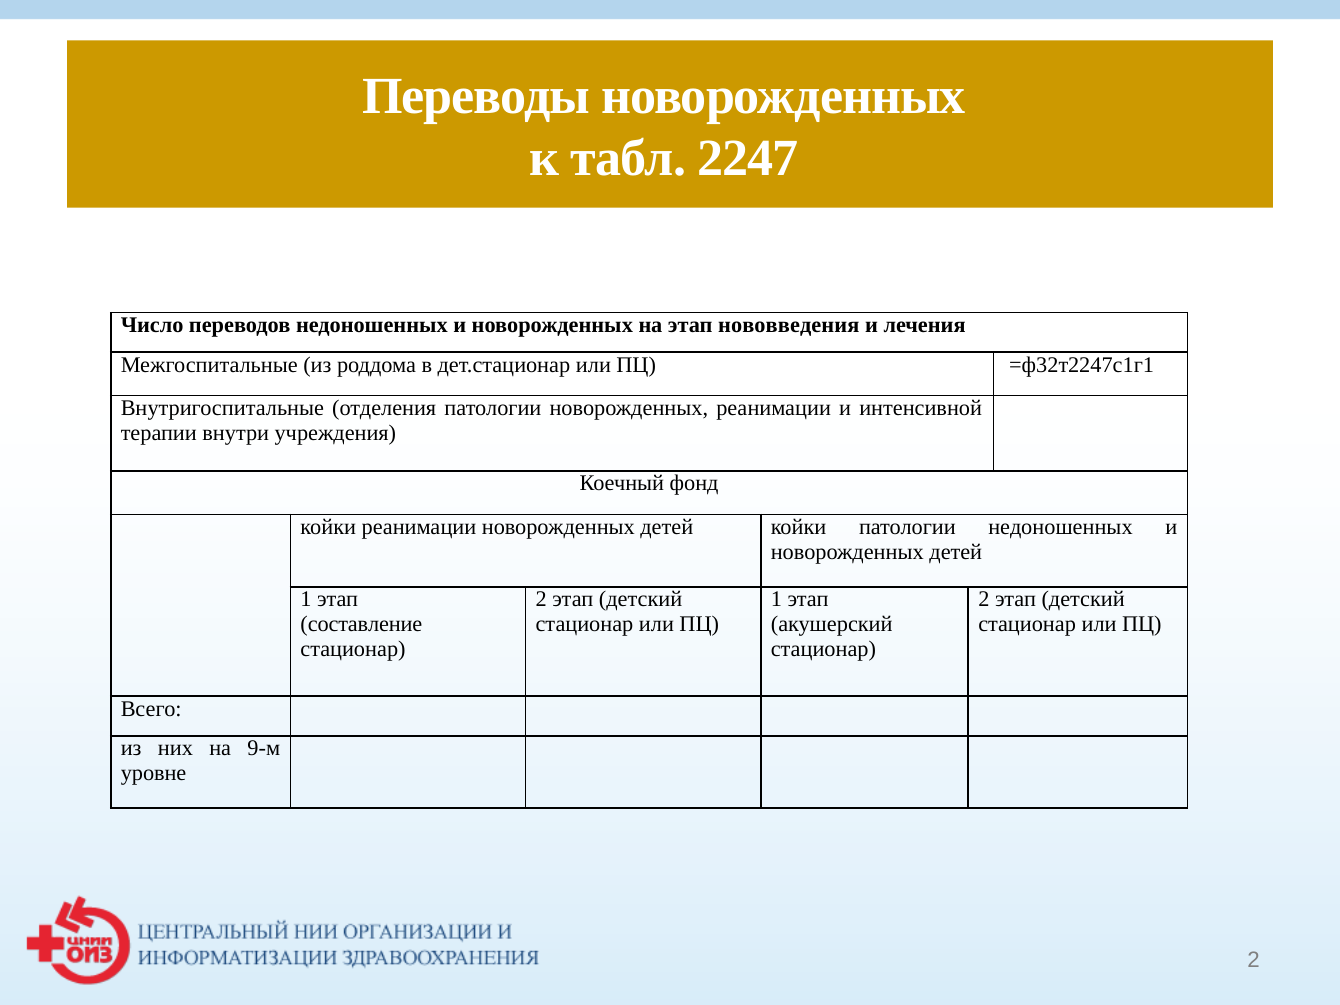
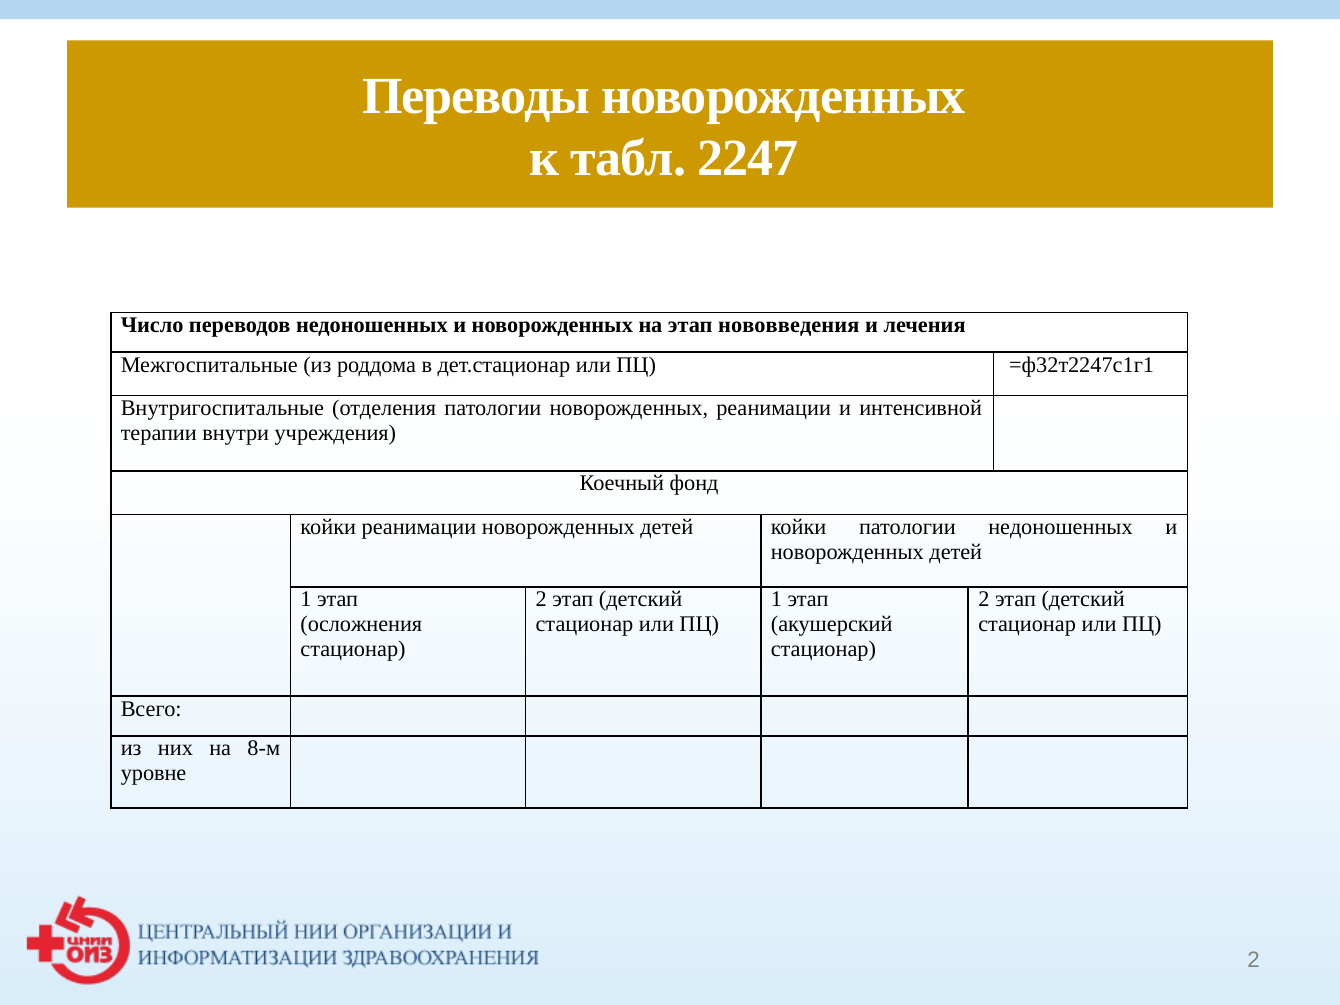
составление: составление -> осложнения (361, 624)
9-м: 9-м -> 8-м (264, 748)
